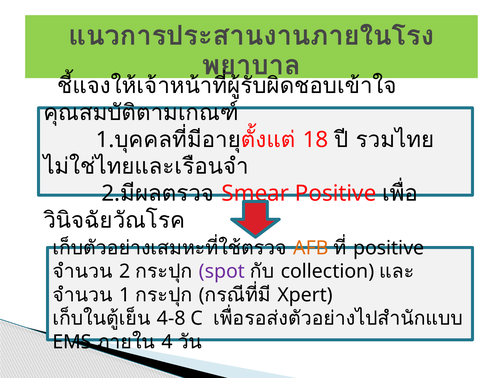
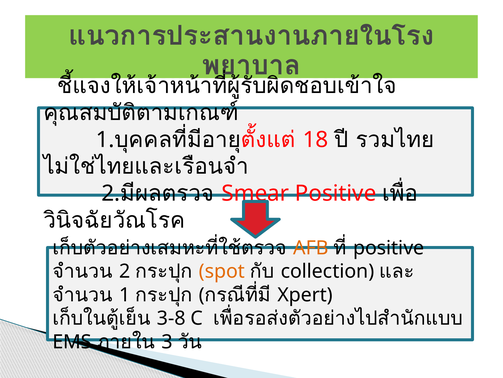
spot colour: purple -> orange (222, 271)
4-8: 4-8 -> 3-8 (171, 318)
4: 4 -> 3 (167, 341)
